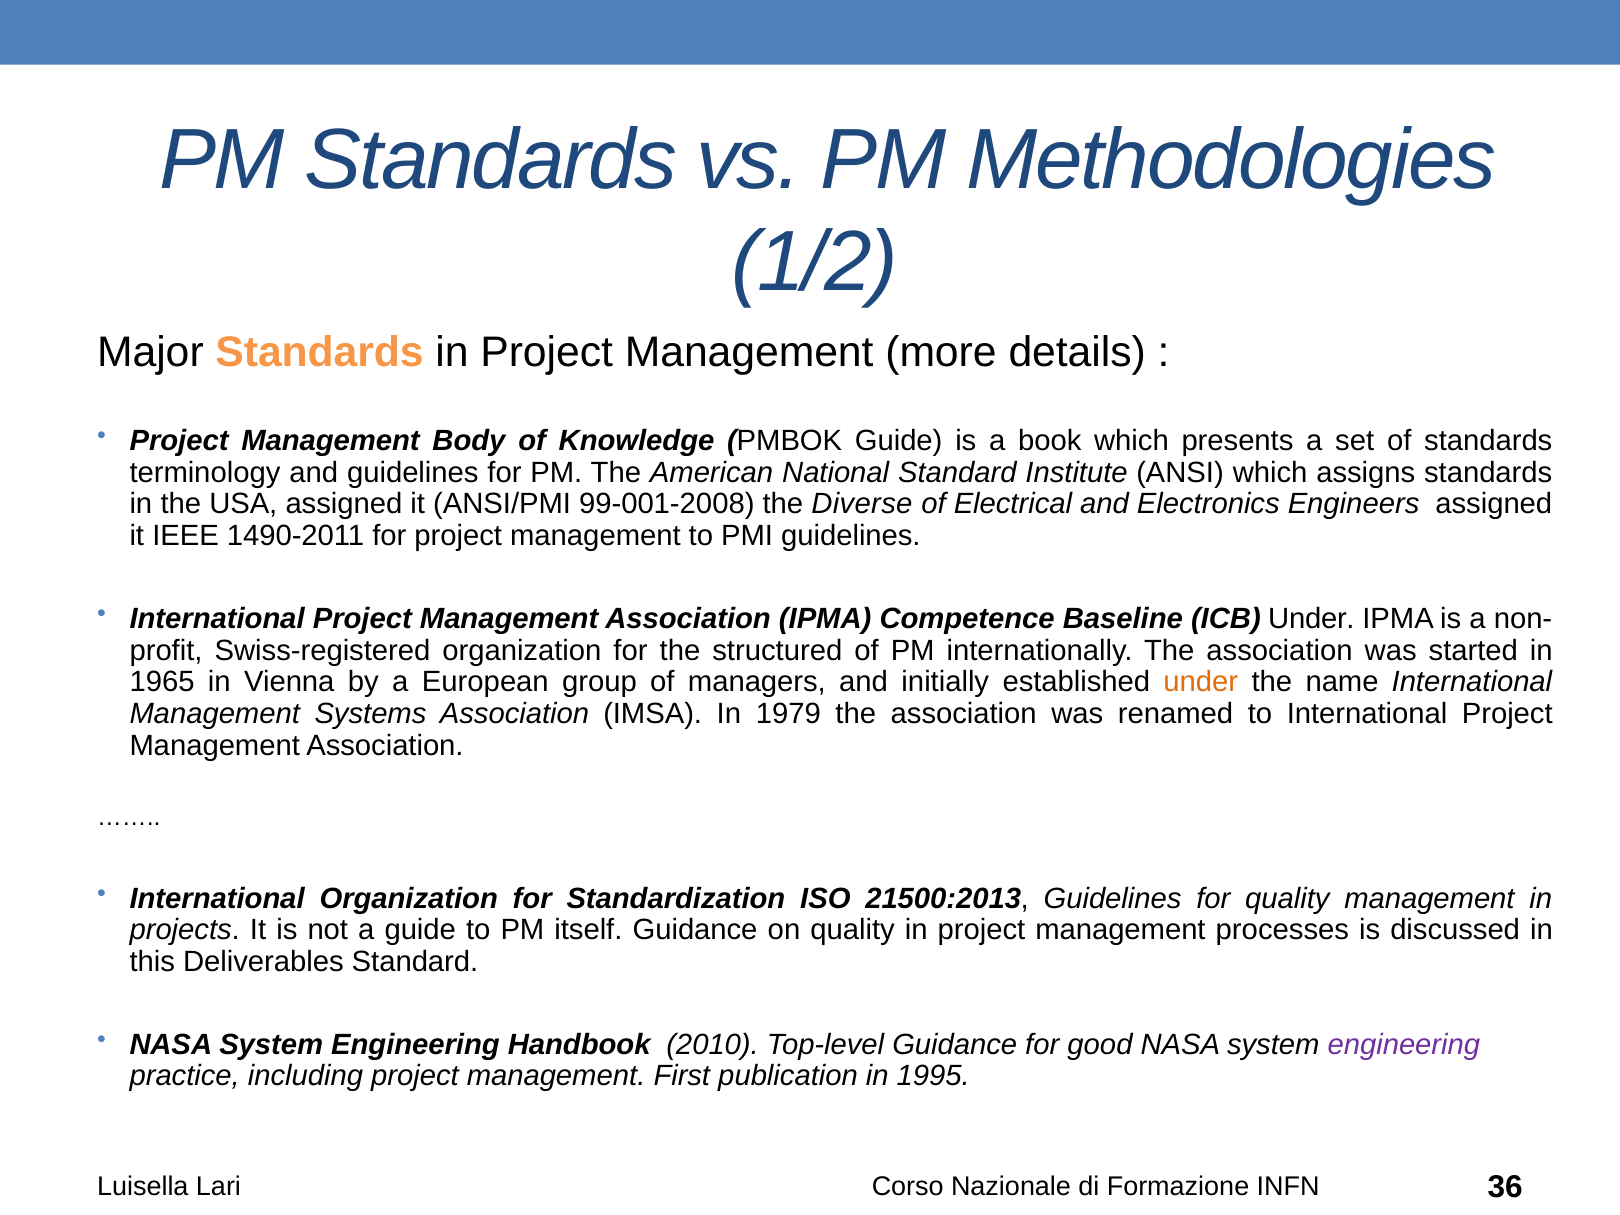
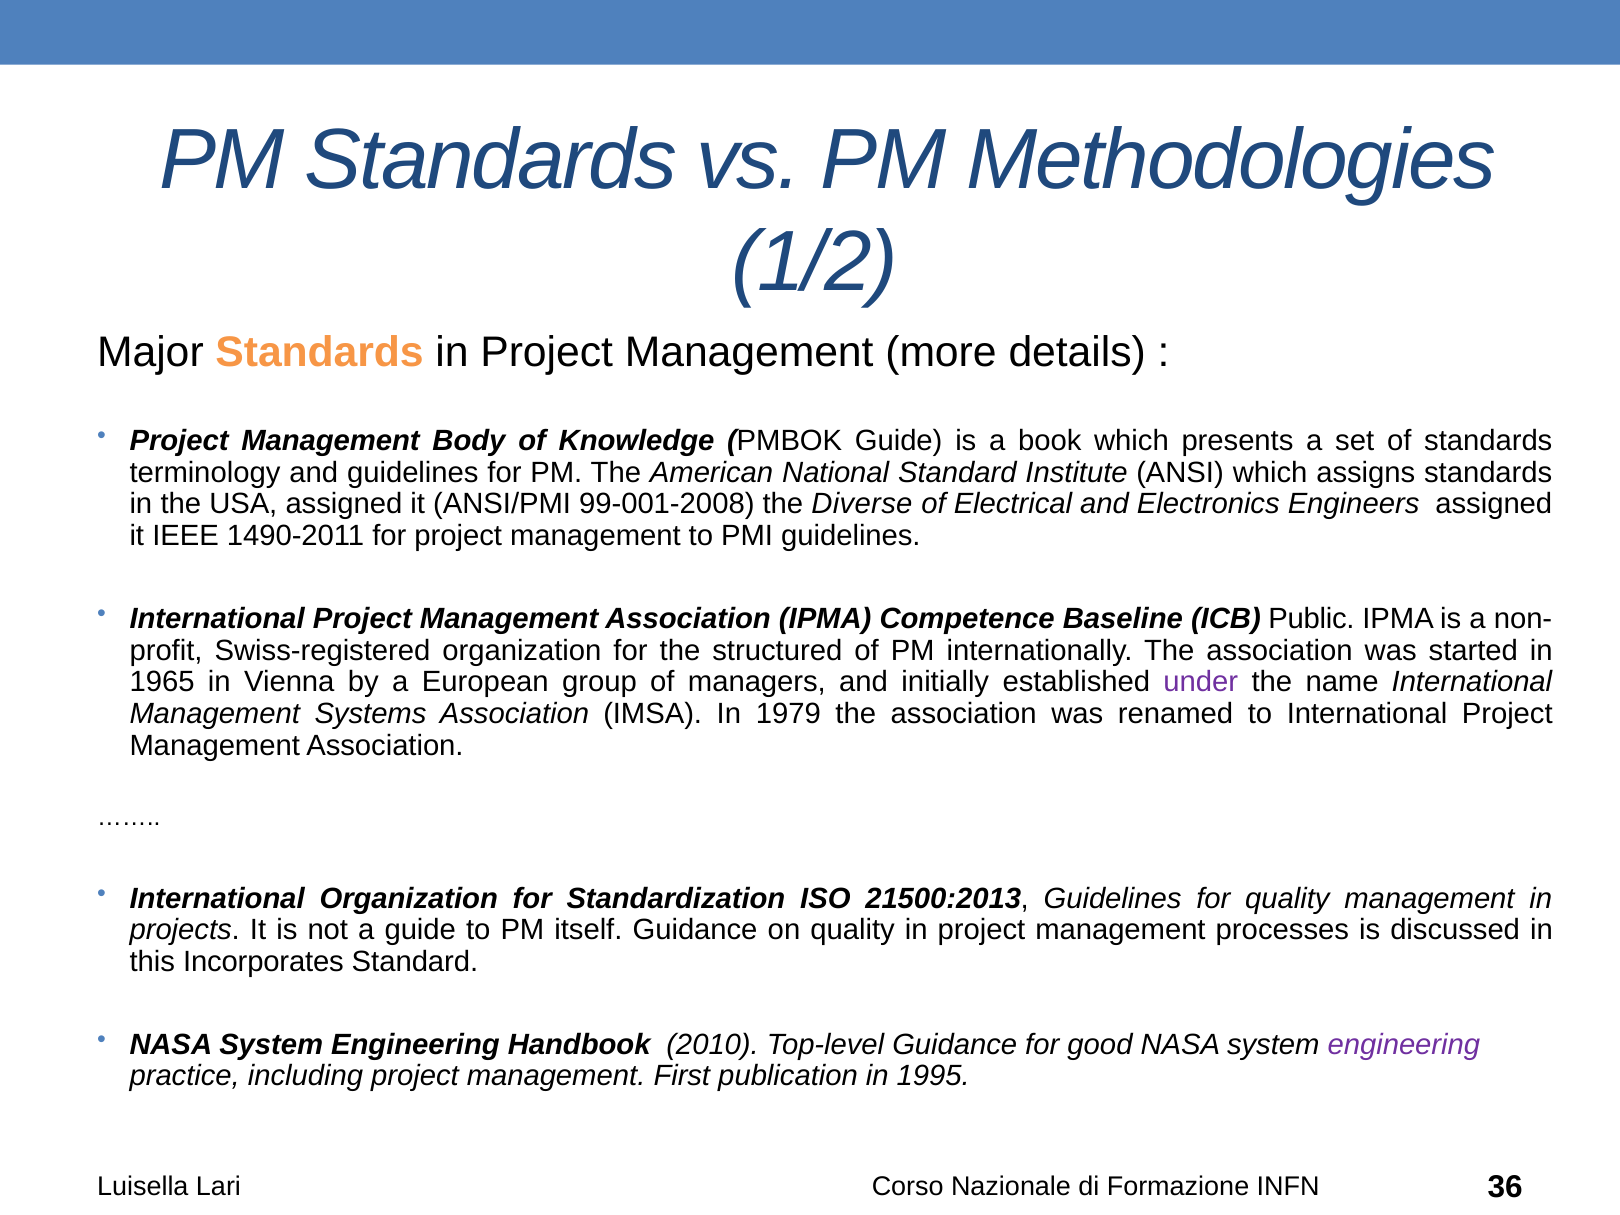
ICB Under: Under -> Public (1311, 619)
under colour: orange -> purple (1201, 682)
Deliverables: Deliverables -> Incorporates (263, 962)
